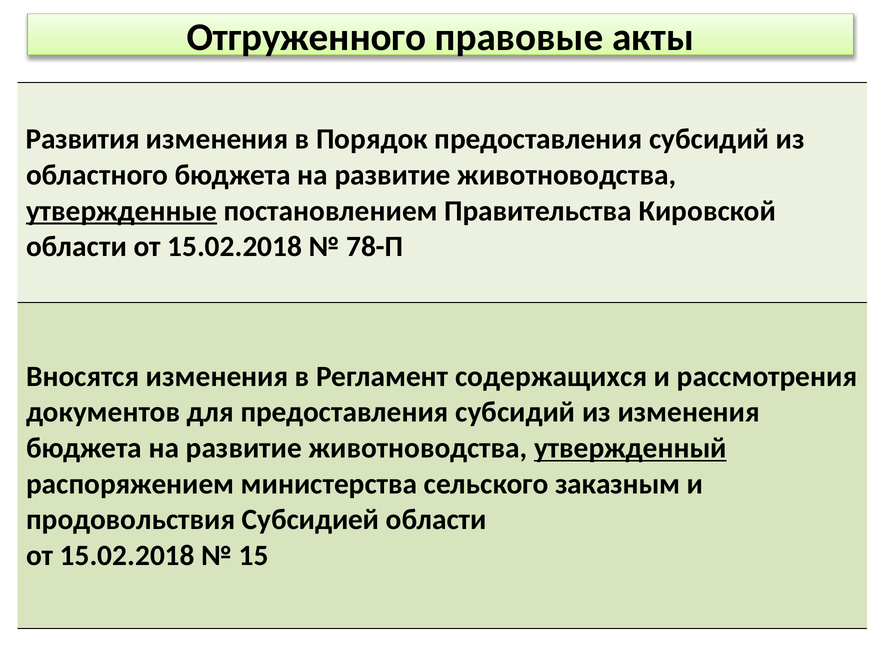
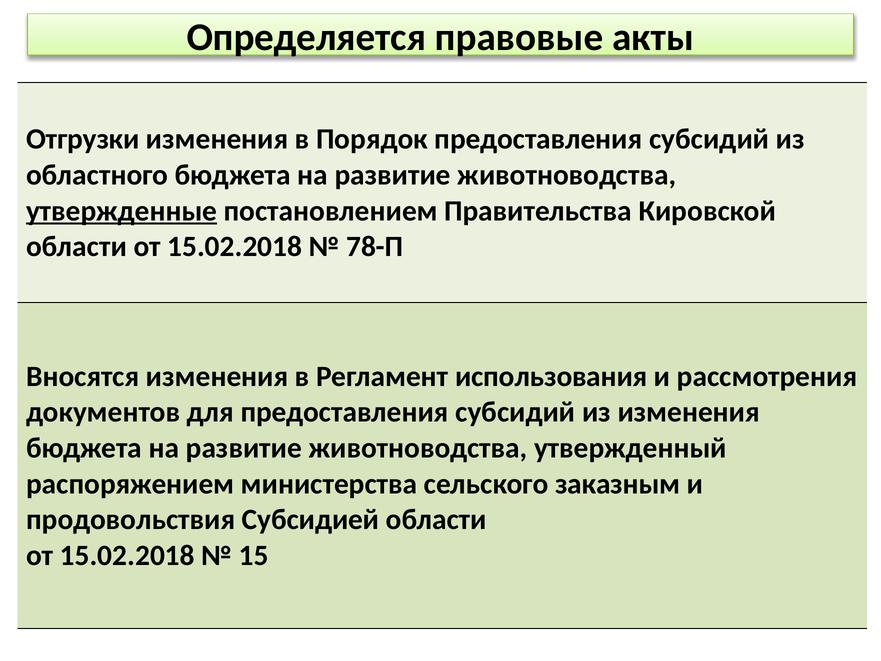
Отгруженного: Отгруженного -> Определяется (306, 37)
Развития: Развития -> Отгрузки (83, 139)
содержащихся: содержащихся -> использования (551, 376)
утвержденный underline: present -> none (630, 448)
